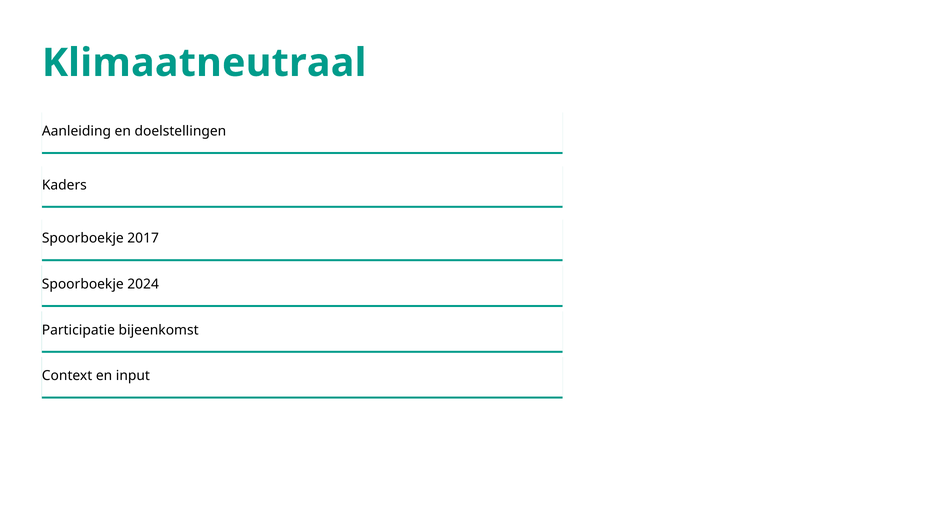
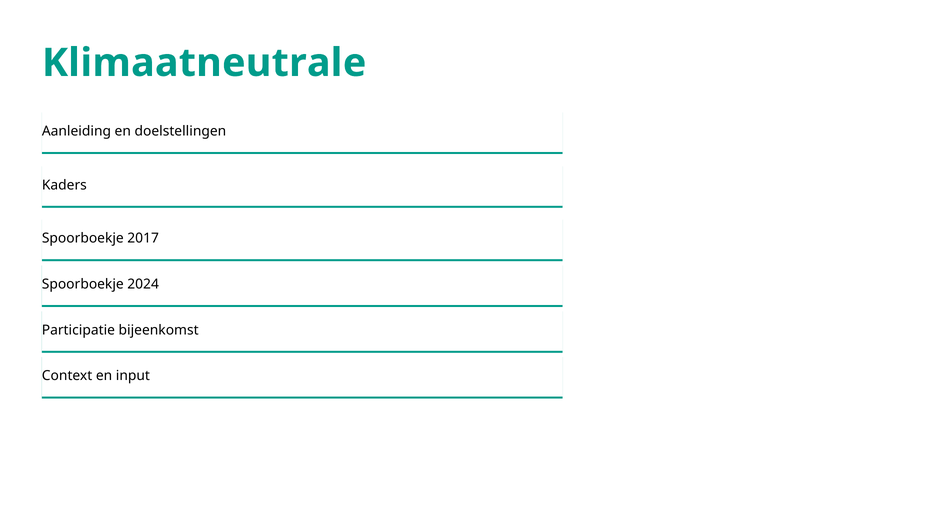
Klimaatneutraal: Klimaatneutraal -> Klimaatneutrale (204, 63)
